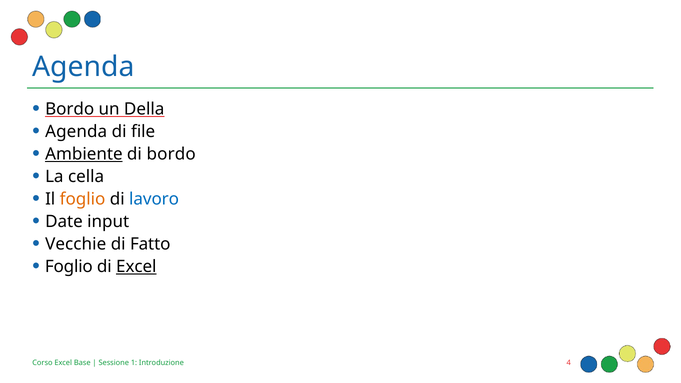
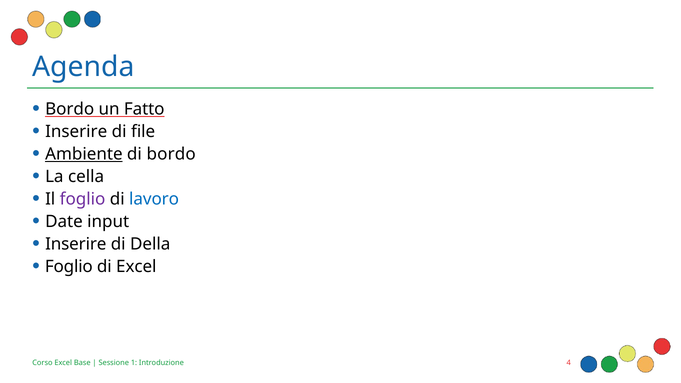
Della: Della -> Fatto (144, 109)
Agenda: Agenda -> Inserire (76, 131)
foglio colour: orange -> purple (83, 199)
Vecchie: Vecchie -> Inserire (76, 244)
Fatto: Fatto -> Della (150, 244)
Excel underline: present -> none (136, 267)
